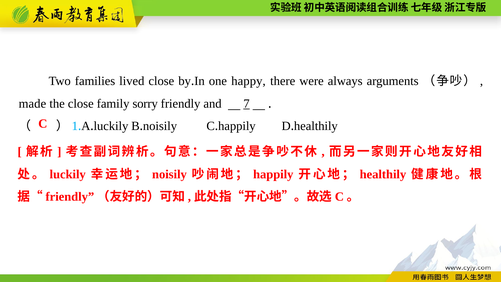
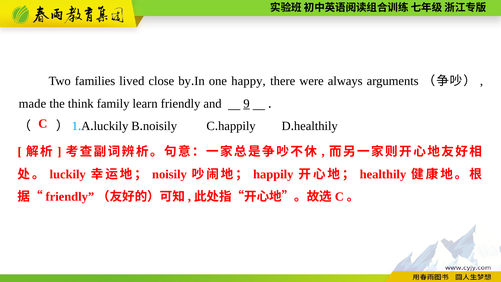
the close: close -> think (81, 104)
sorry: sorry -> learn (145, 104)
7: 7 -> 9 (247, 104)
